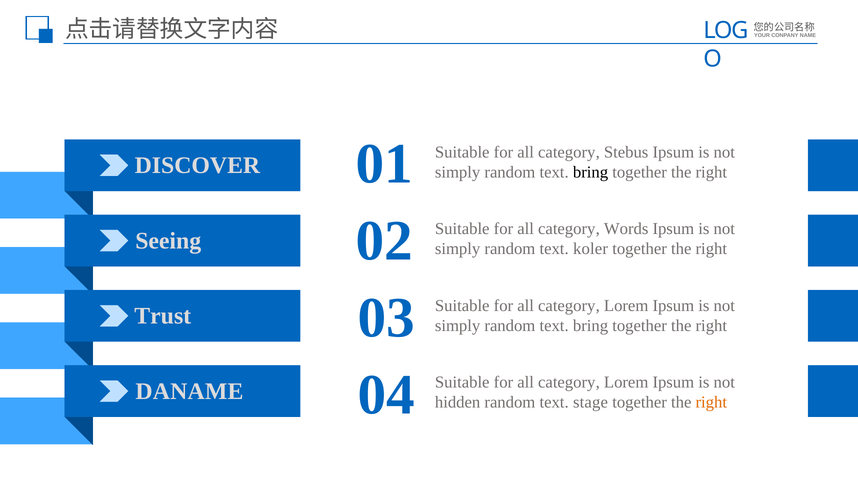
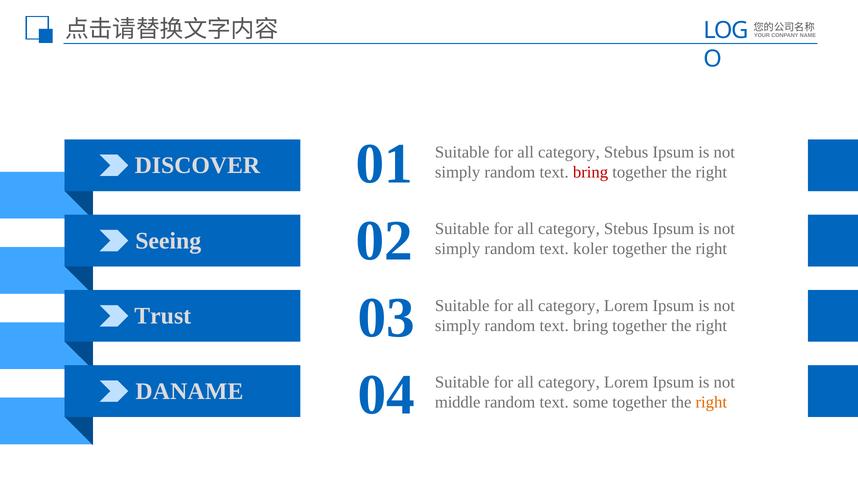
bring colour: black -> red (591, 173)
Words: Words -> Stebus (626, 229)
hidden: hidden -> middle (458, 403)
stage: stage -> some (591, 403)
